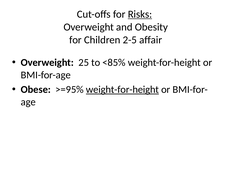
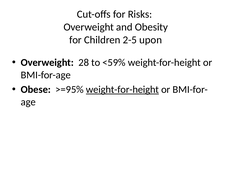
Risks underline: present -> none (140, 14)
affair: affair -> upon (151, 40)
25: 25 -> 28 (84, 62)
<85%: <85% -> <59% (114, 62)
